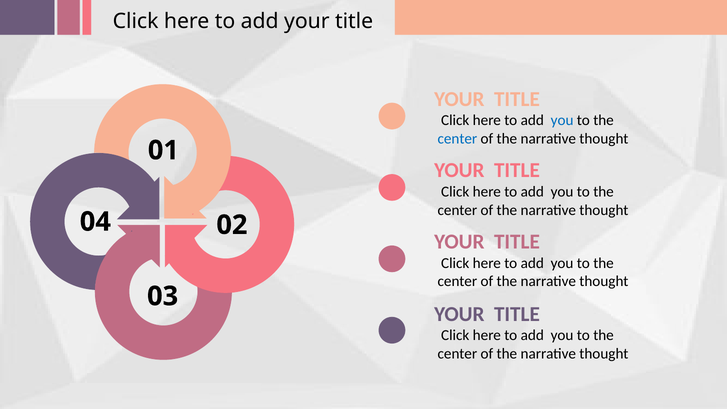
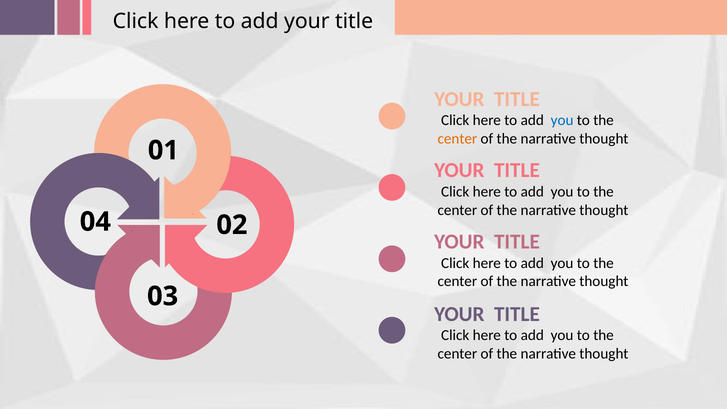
center colour: blue -> orange (457, 139)
